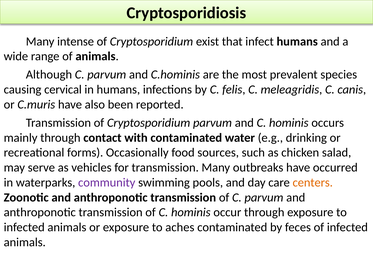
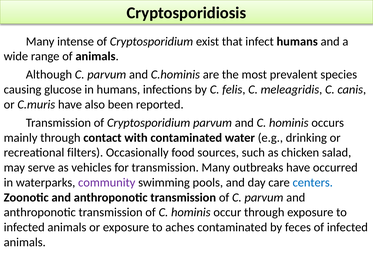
cervical: cervical -> glucose (63, 89)
forms: forms -> filters (85, 152)
centers colour: orange -> blue (313, 182)
